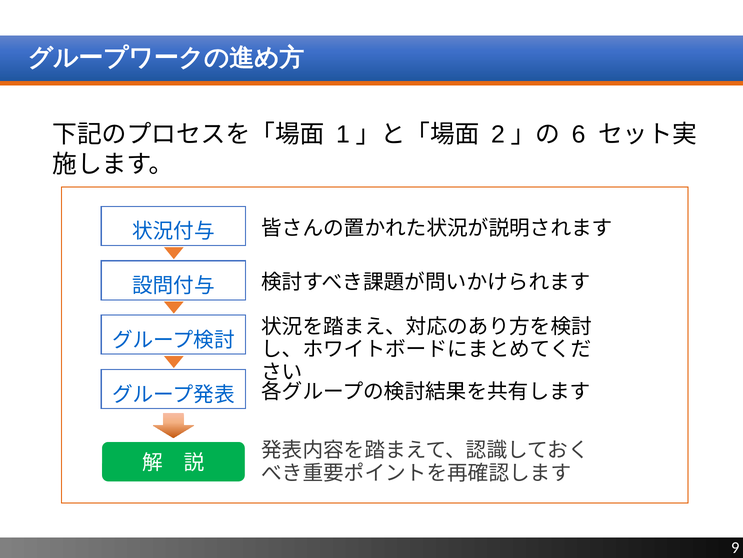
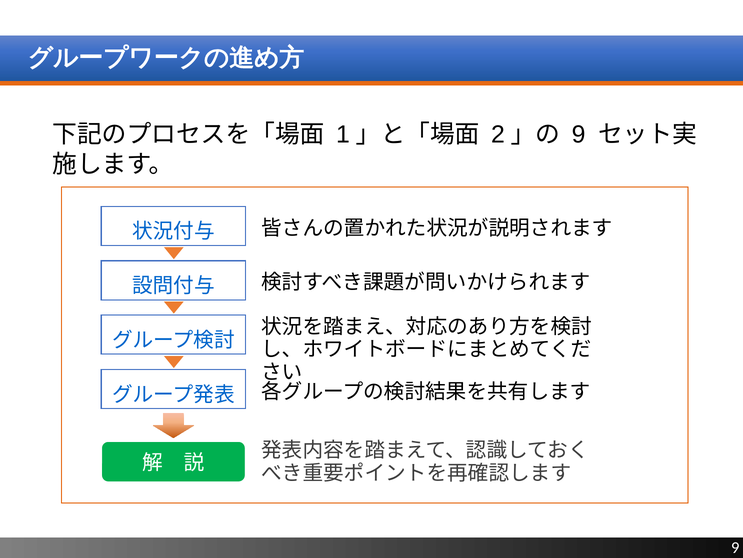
6: 6 -> 9 (579, 135)
